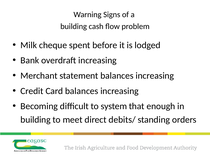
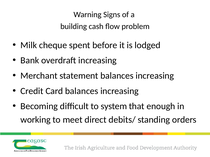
building: building -> working (36, 120)
